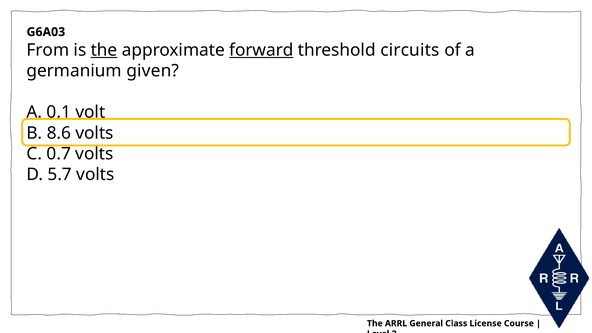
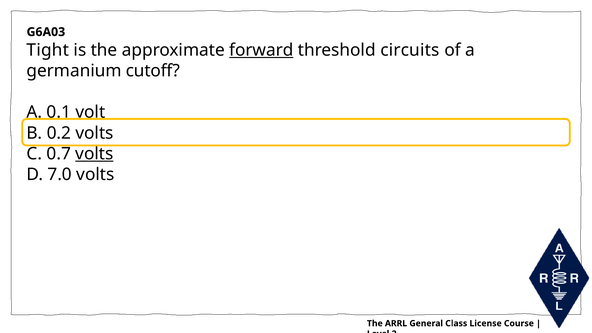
From: From -> Tight (48, 50)
the underline: present -> none (104, 50)
given: given -> cutoff (153, 71)
8.6: 8.6 -> 0.2 (59, 133)
volts underline: none -> present (94, 154)
5.7: 5.7 -> 7.0 (60, 174)
